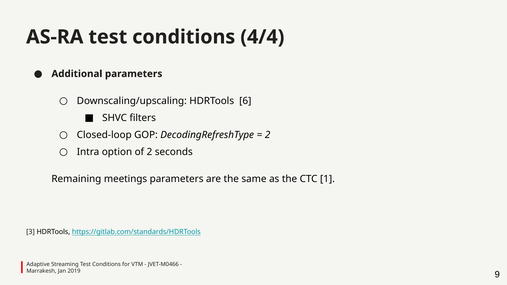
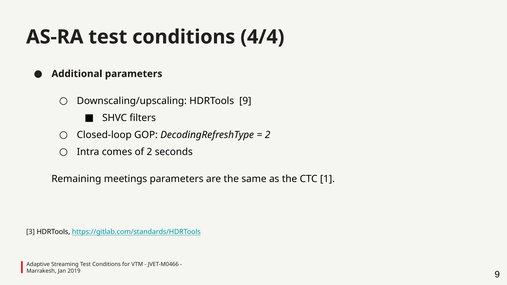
HDRTools 6: 6 -> 9 (245, 101)
option: option -> comes (117, 152)
